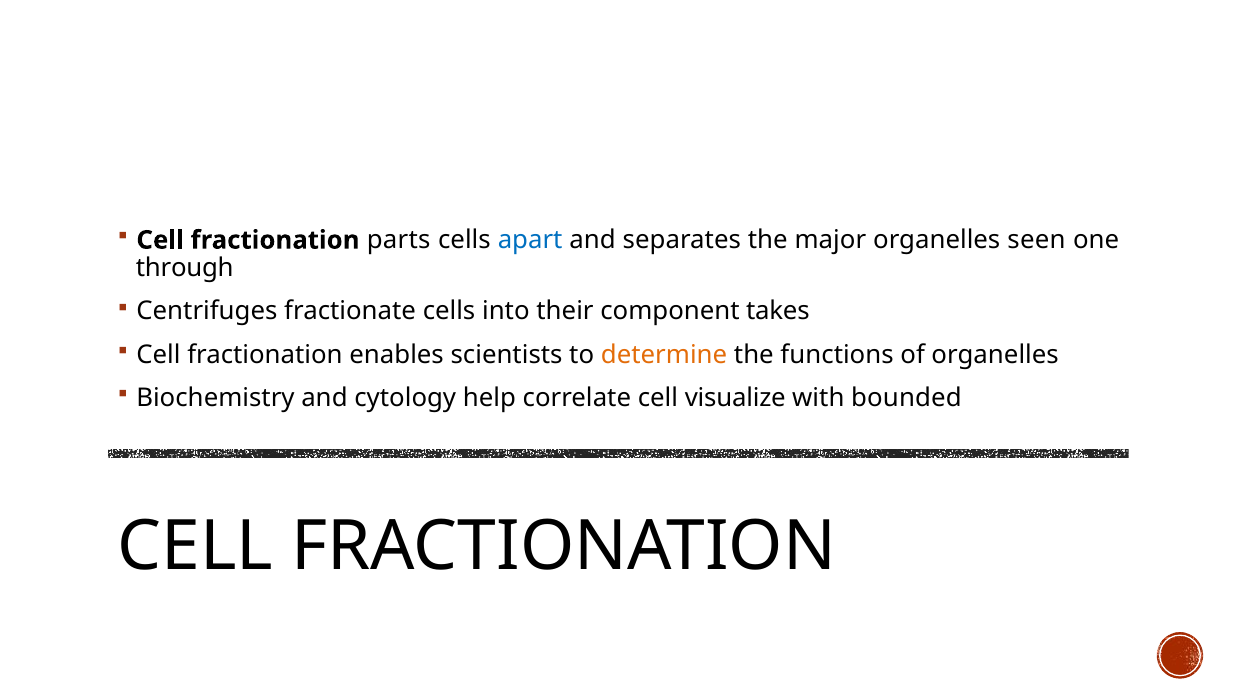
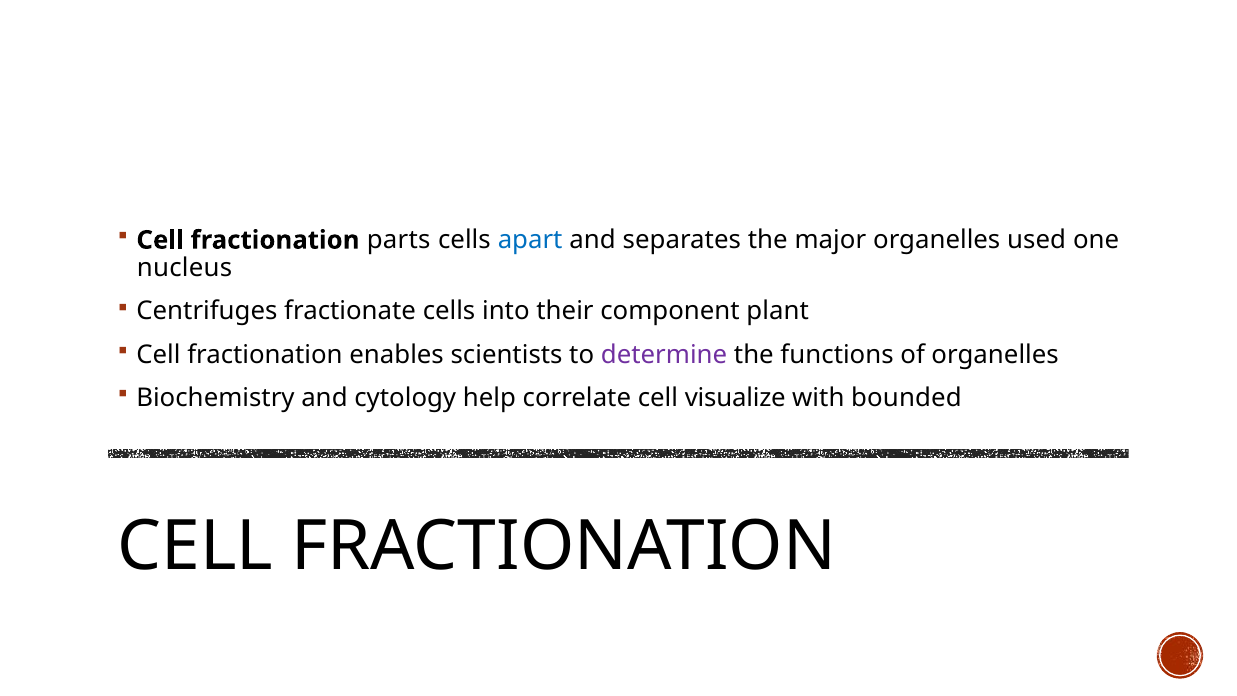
seen: seen -> used (1037, 240)
through: through -> nucleus (185, 268)
takes: takes -> plant (778, 311)
determine colour: orange -> purple (664, 355)
